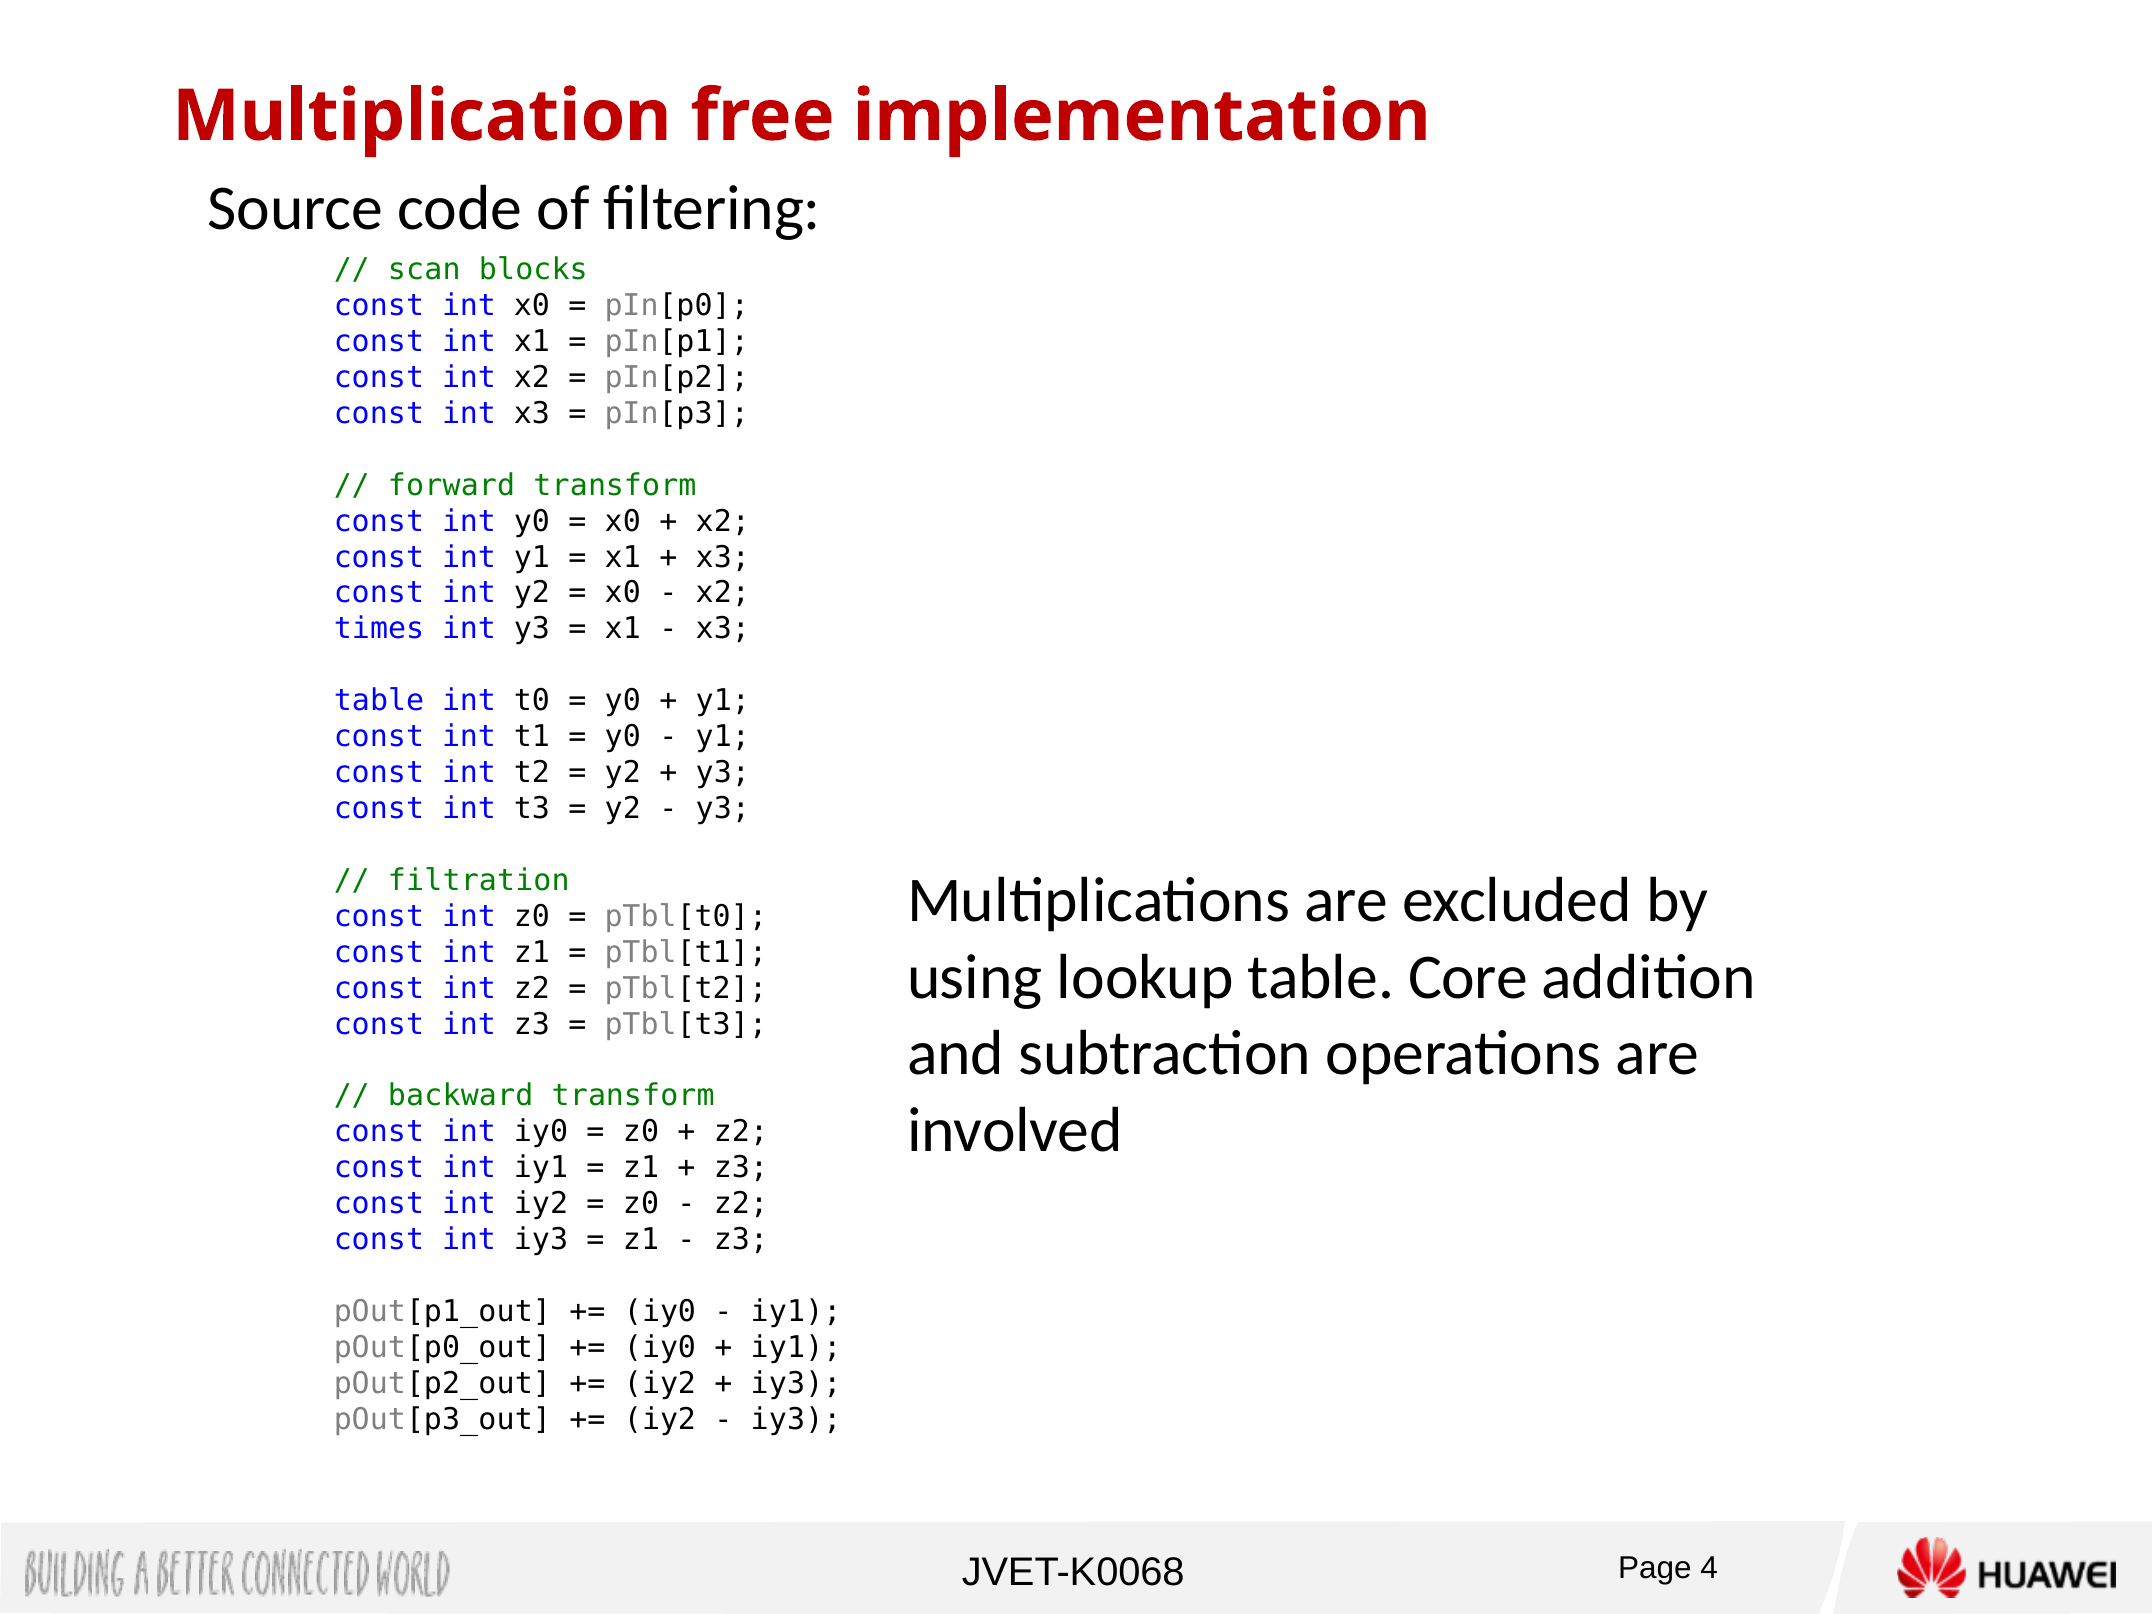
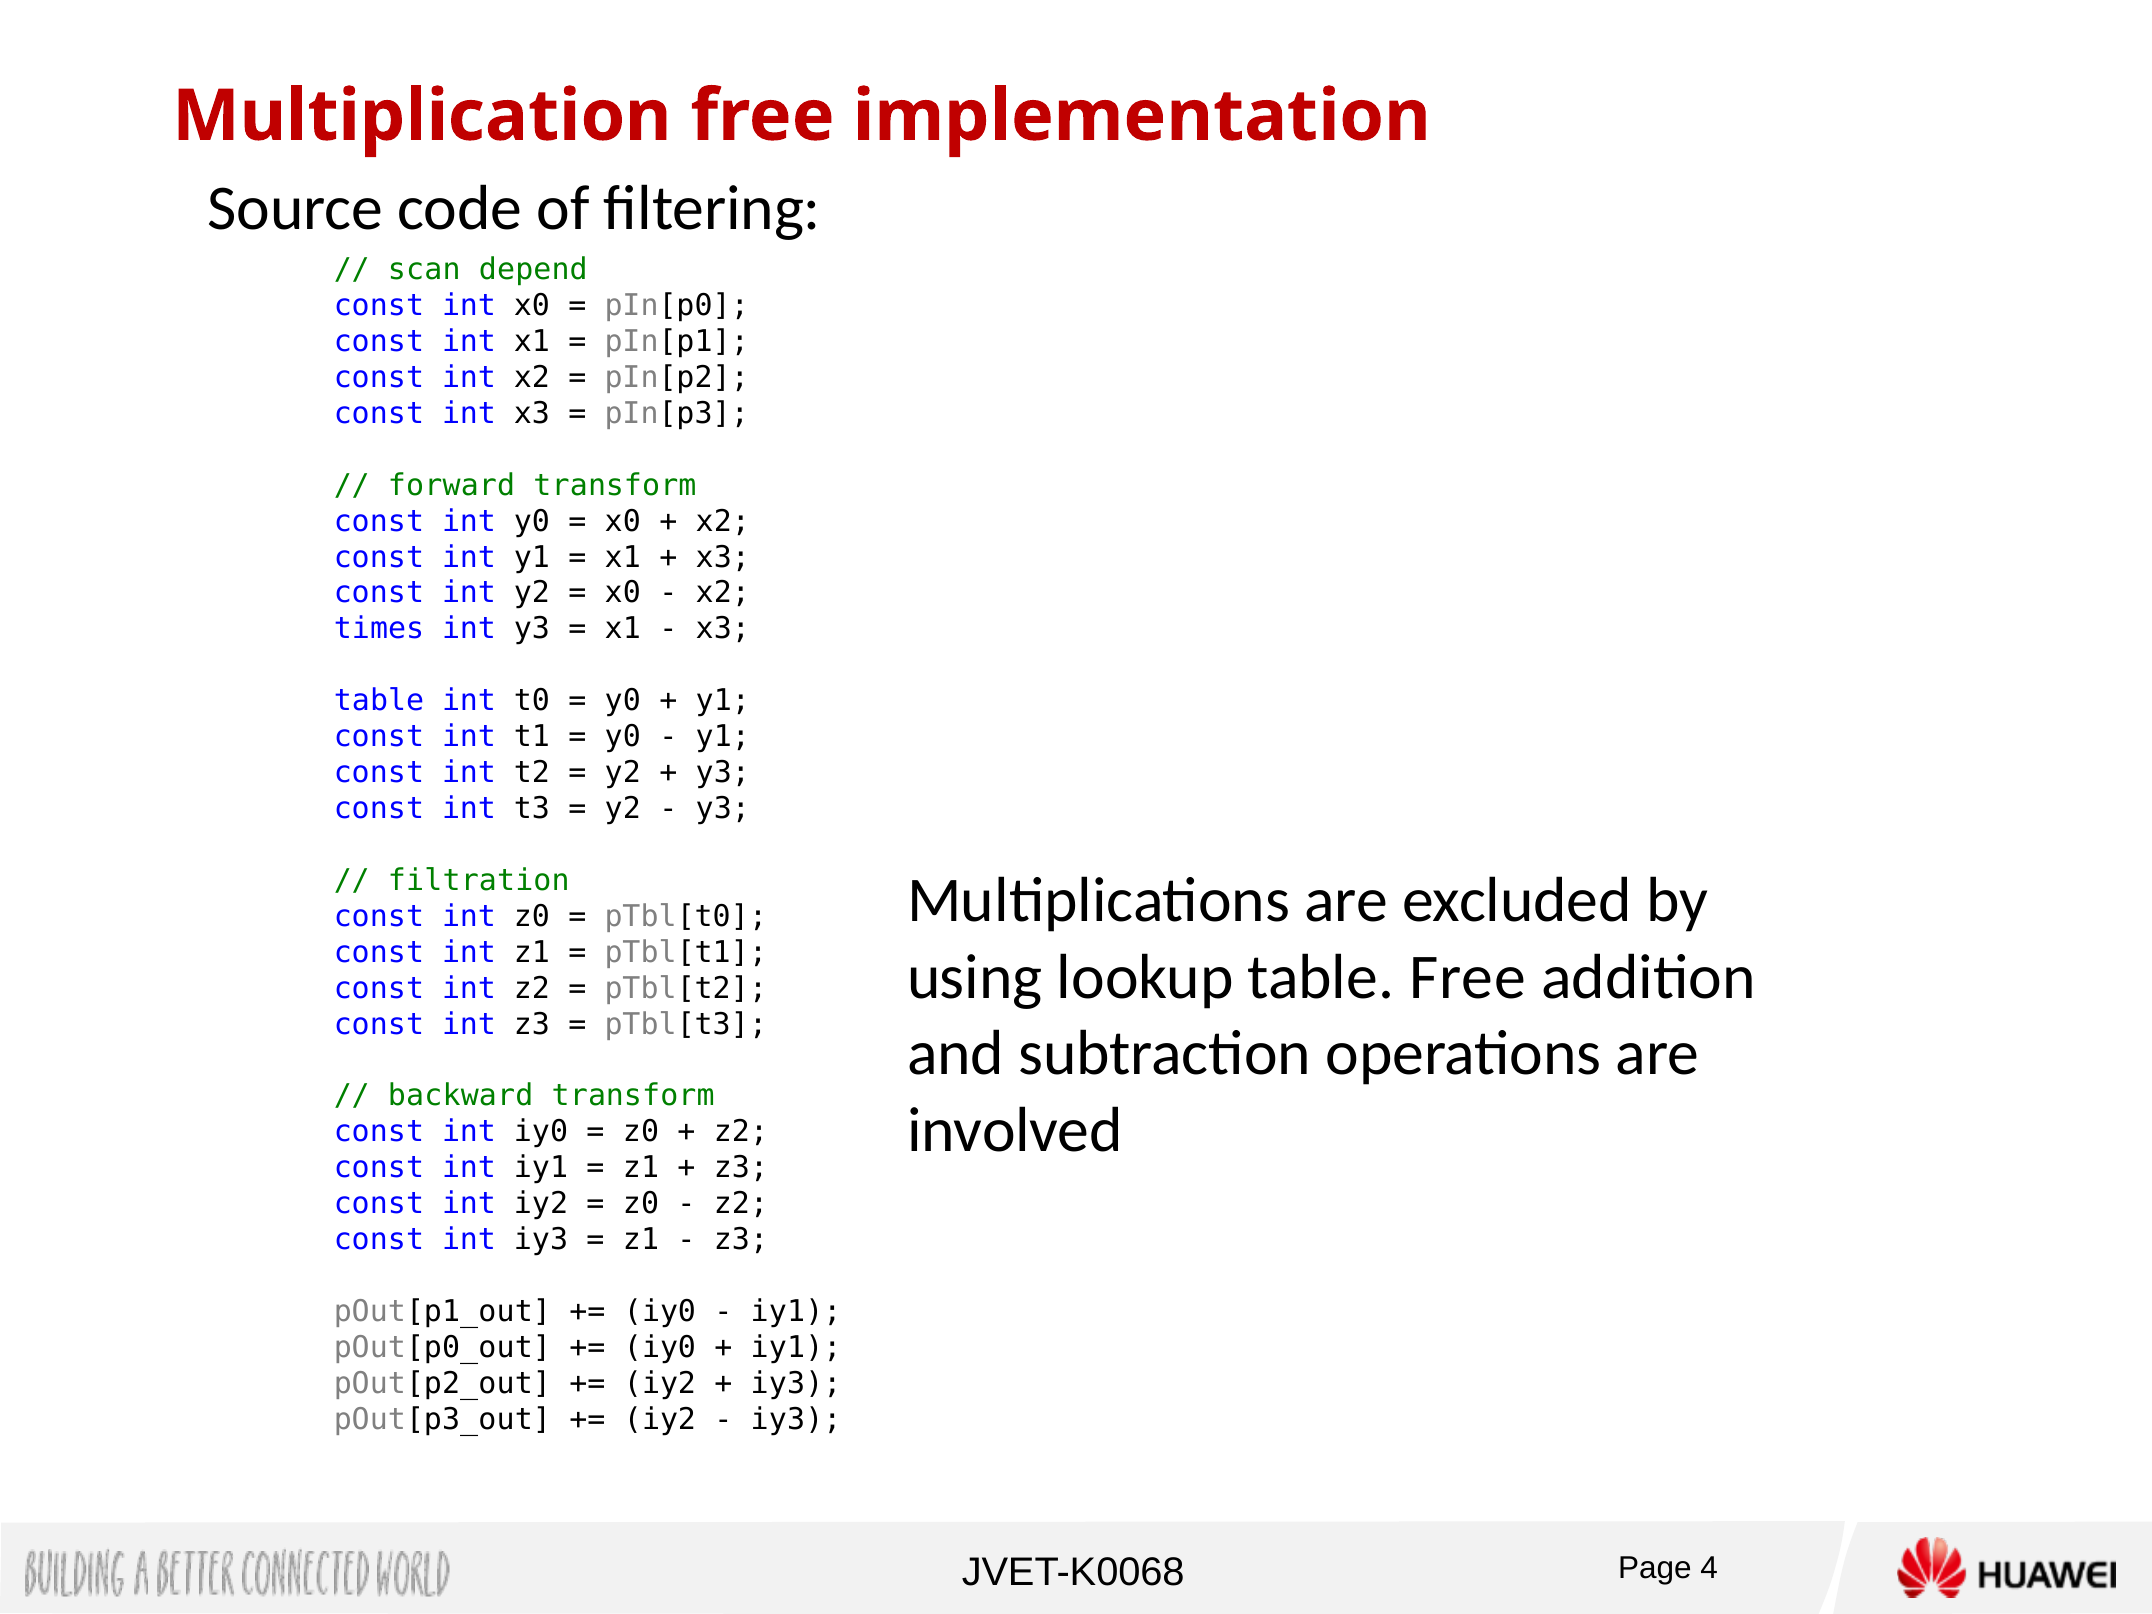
blocks: blocks -> depend (533, 270)
table Core: Core -> Free (1468, 977)
